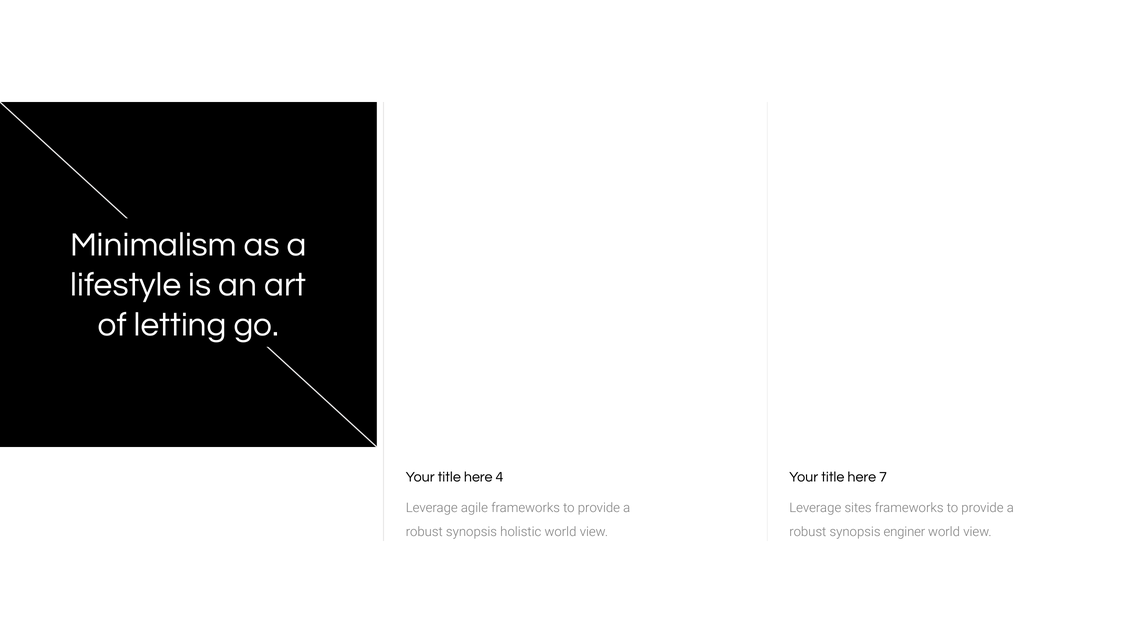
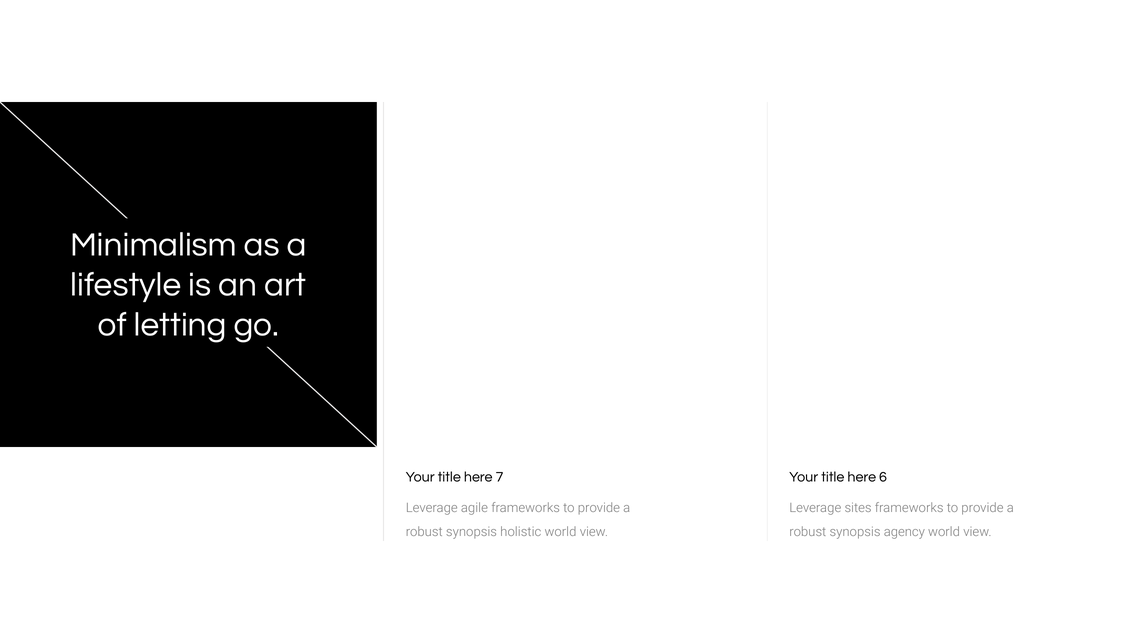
4: 4 -> 7 (500, 477)
7: 7 -> 6 (883, 477)
enginer: enginer -> agency (904, 532)
